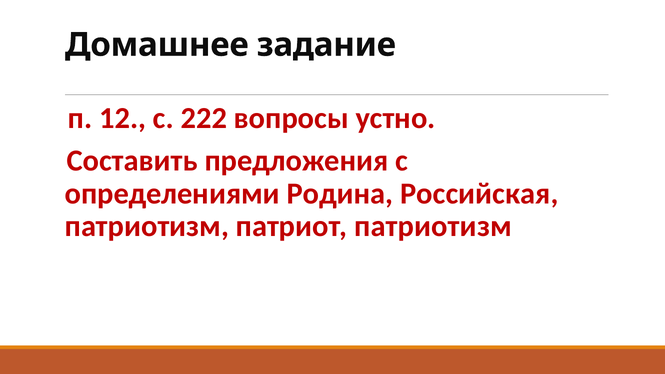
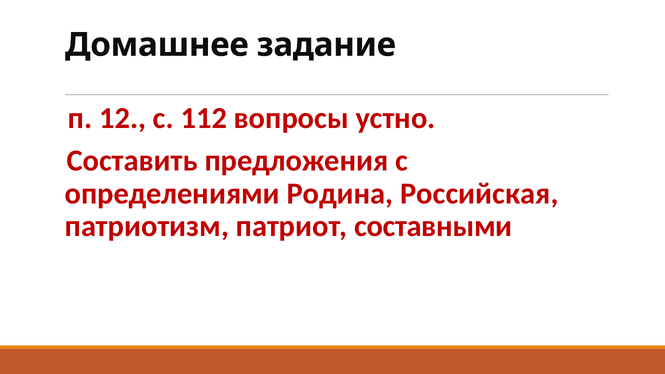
222: 222 -> 112 (204, 118)
патриот патриотизм: патриотизм -> составными (433, 226)
